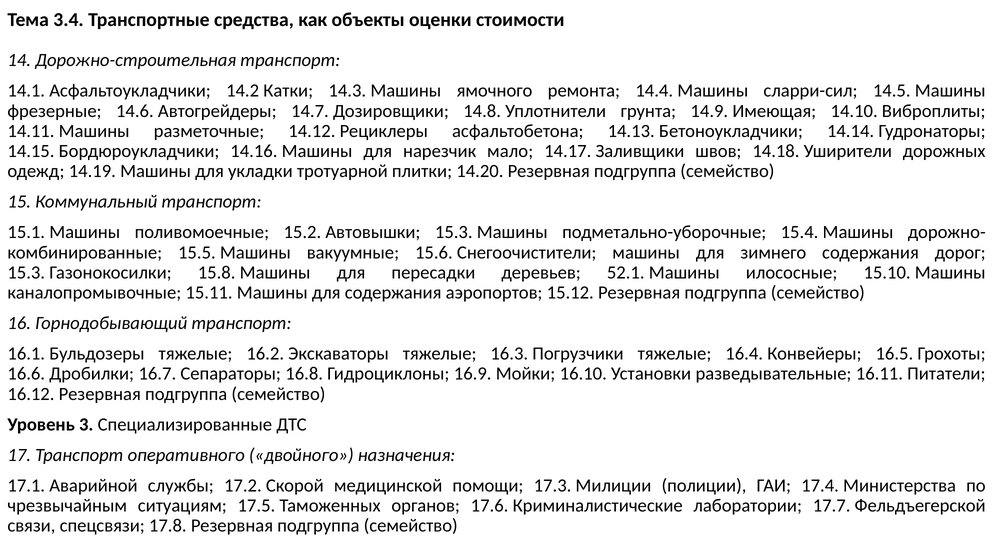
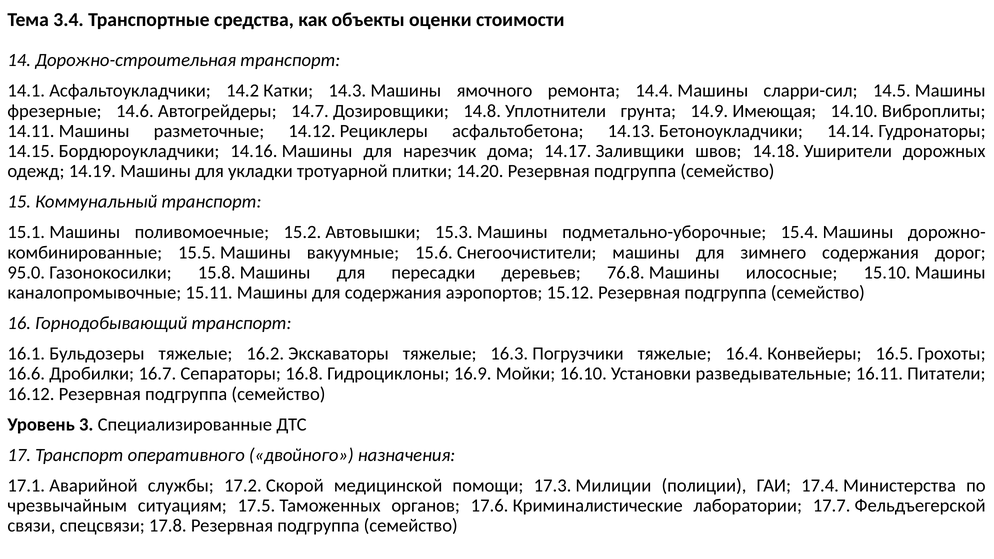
мало: мало -> дома (510, 151)
15.3: 15.3 -> 95.0 (26, 273)
52.1: 52.1 -> 76.8 (626, 273)
